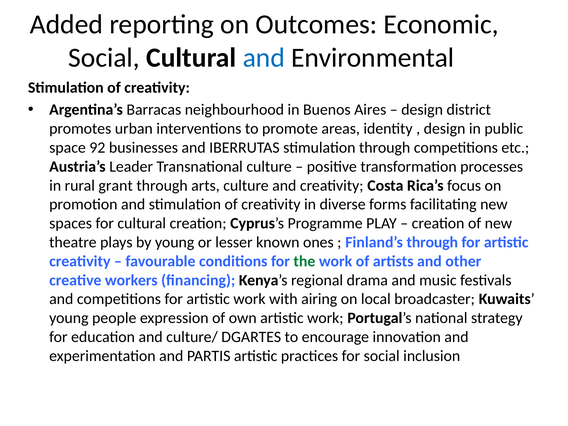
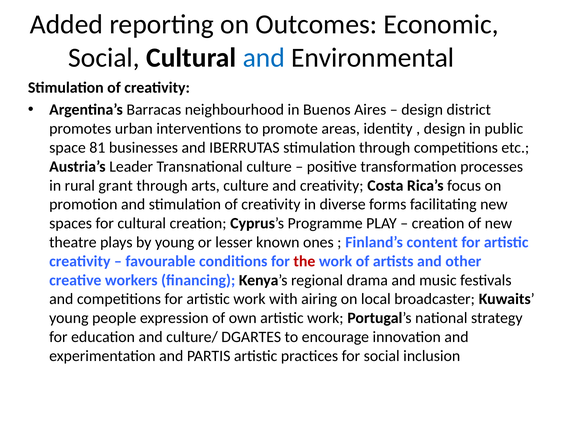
92: 92 -> 81 (97, 148)
Finland’s through: through -> content (432, 242)
the colour: green -> red (304, 261)
